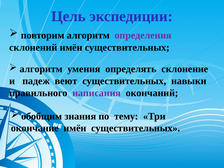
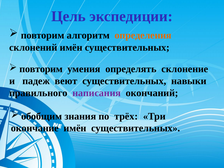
определения colour: purple -> orange (143, 35)
алгоритм: алгоритм -> повторим (41, 69)
тему: тему -> трёх (126, 116)
